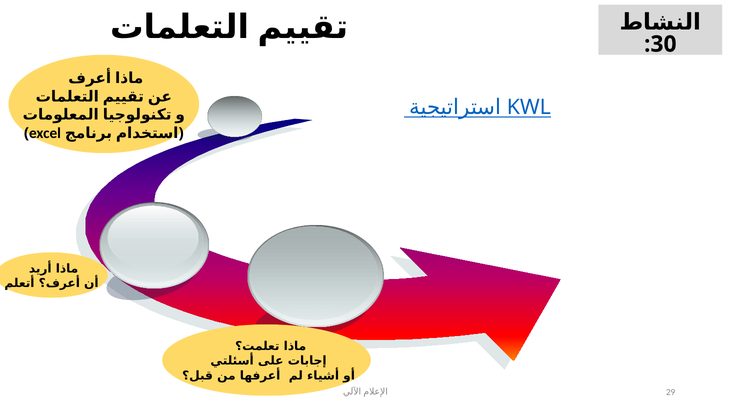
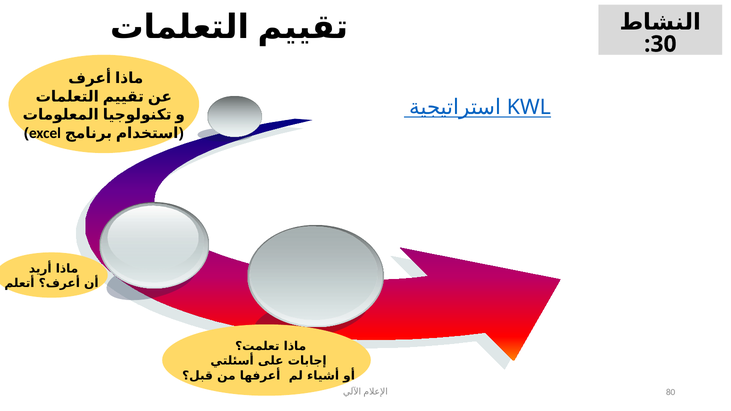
29: 29 -> 80 (671, 393)
